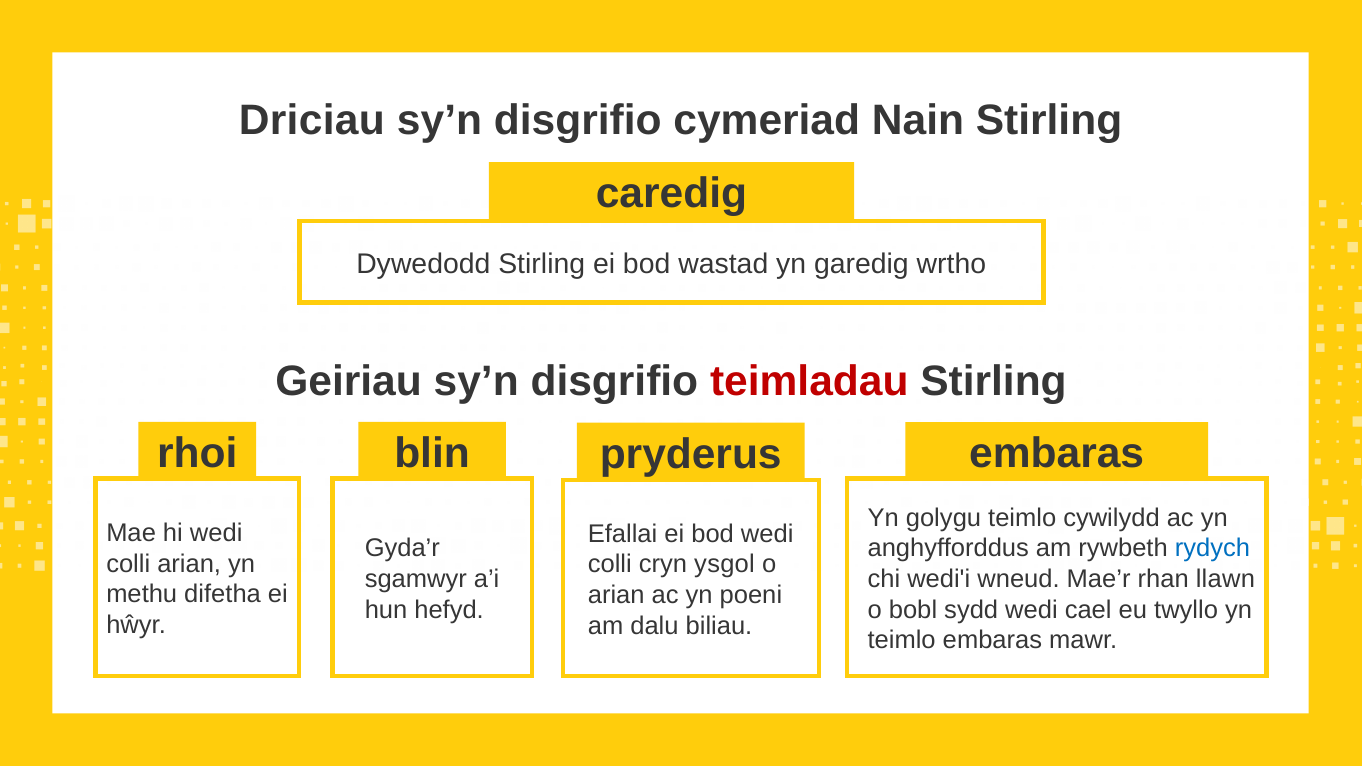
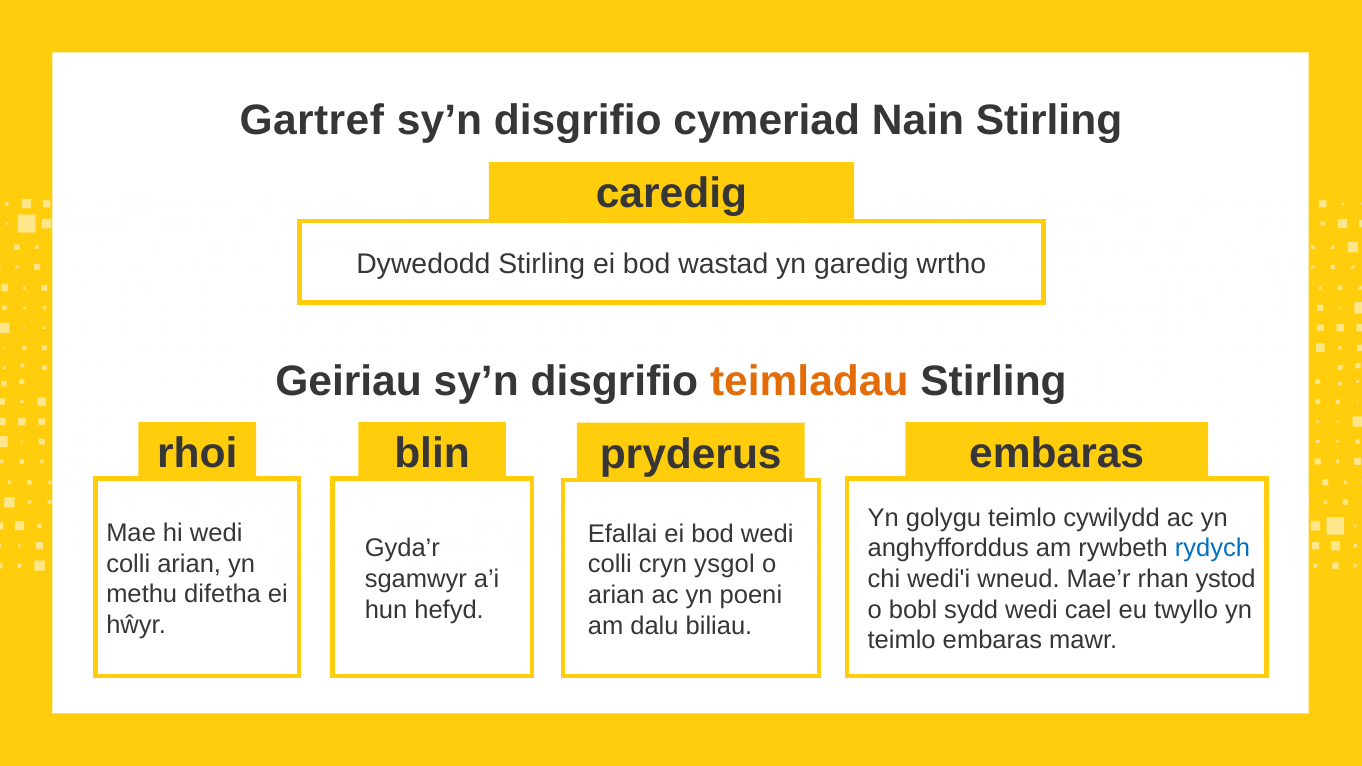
Driciau: Driciau -> Gartref (312, 121)
teimladau colour: red -> orange (809, 382)
llawn: llawn -> ystod (1226, 579)
